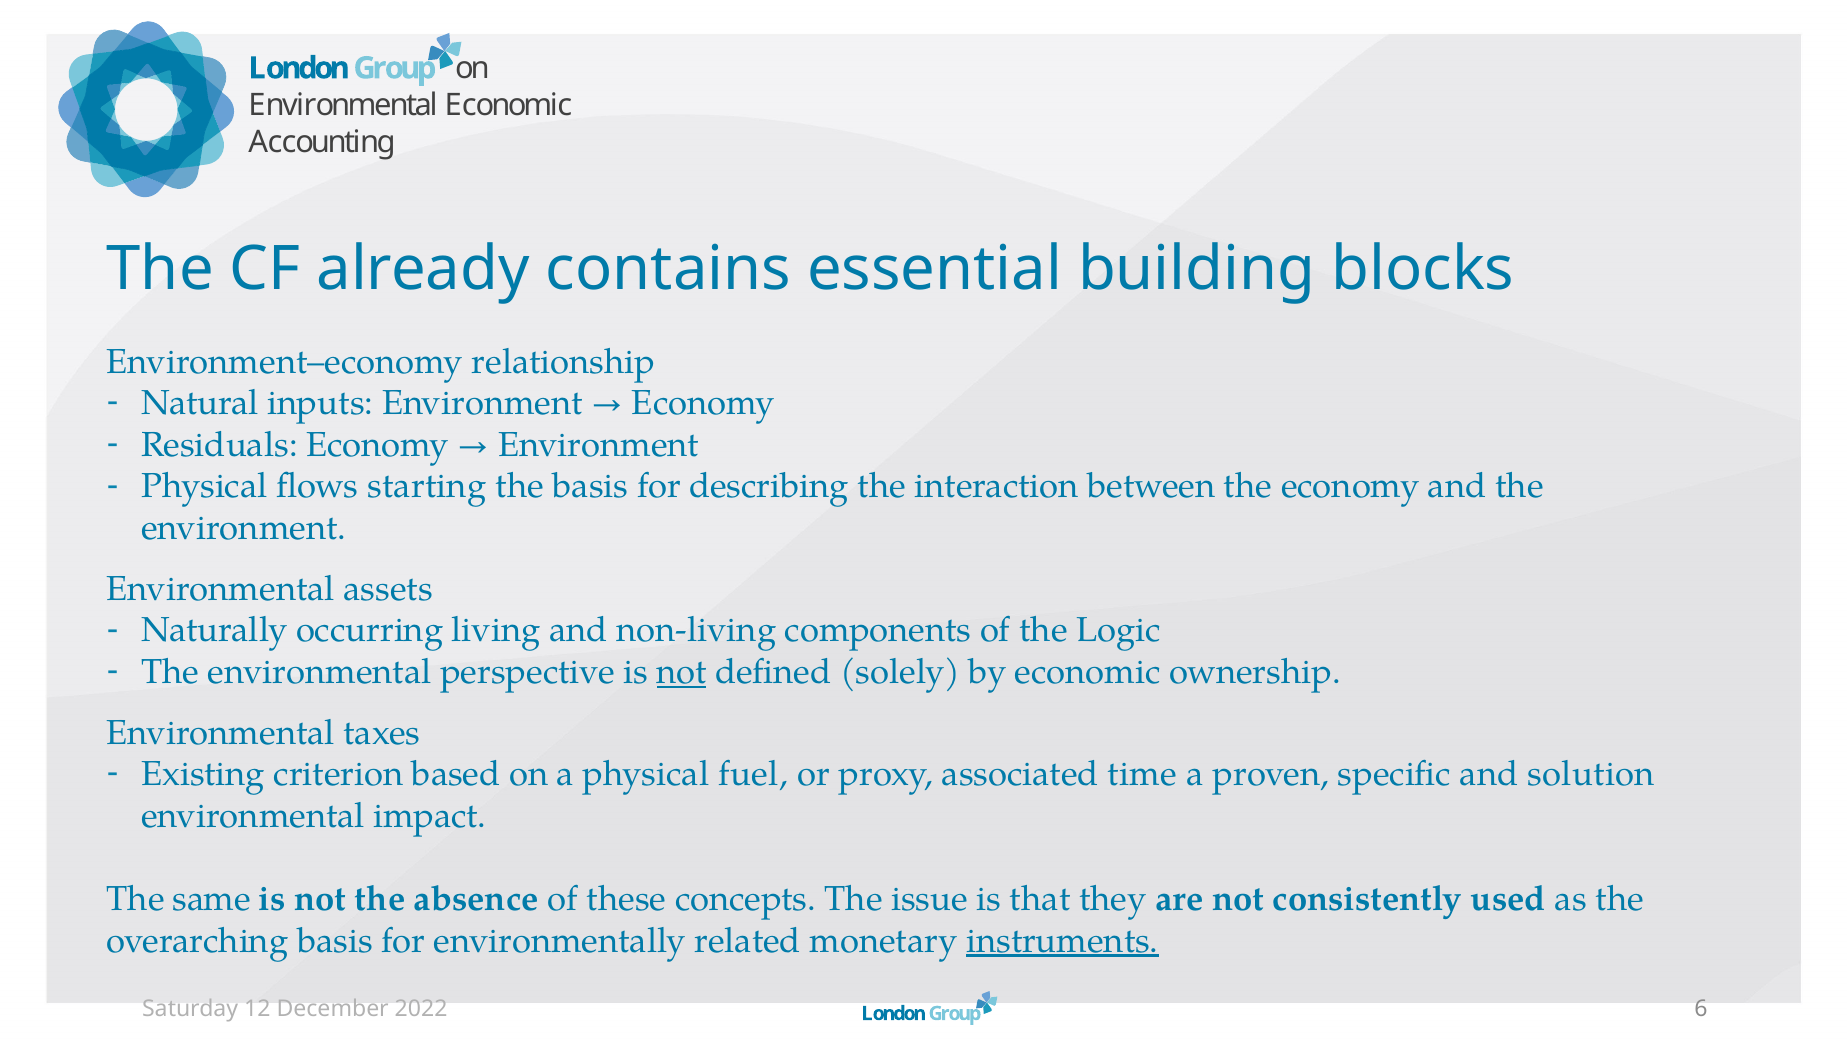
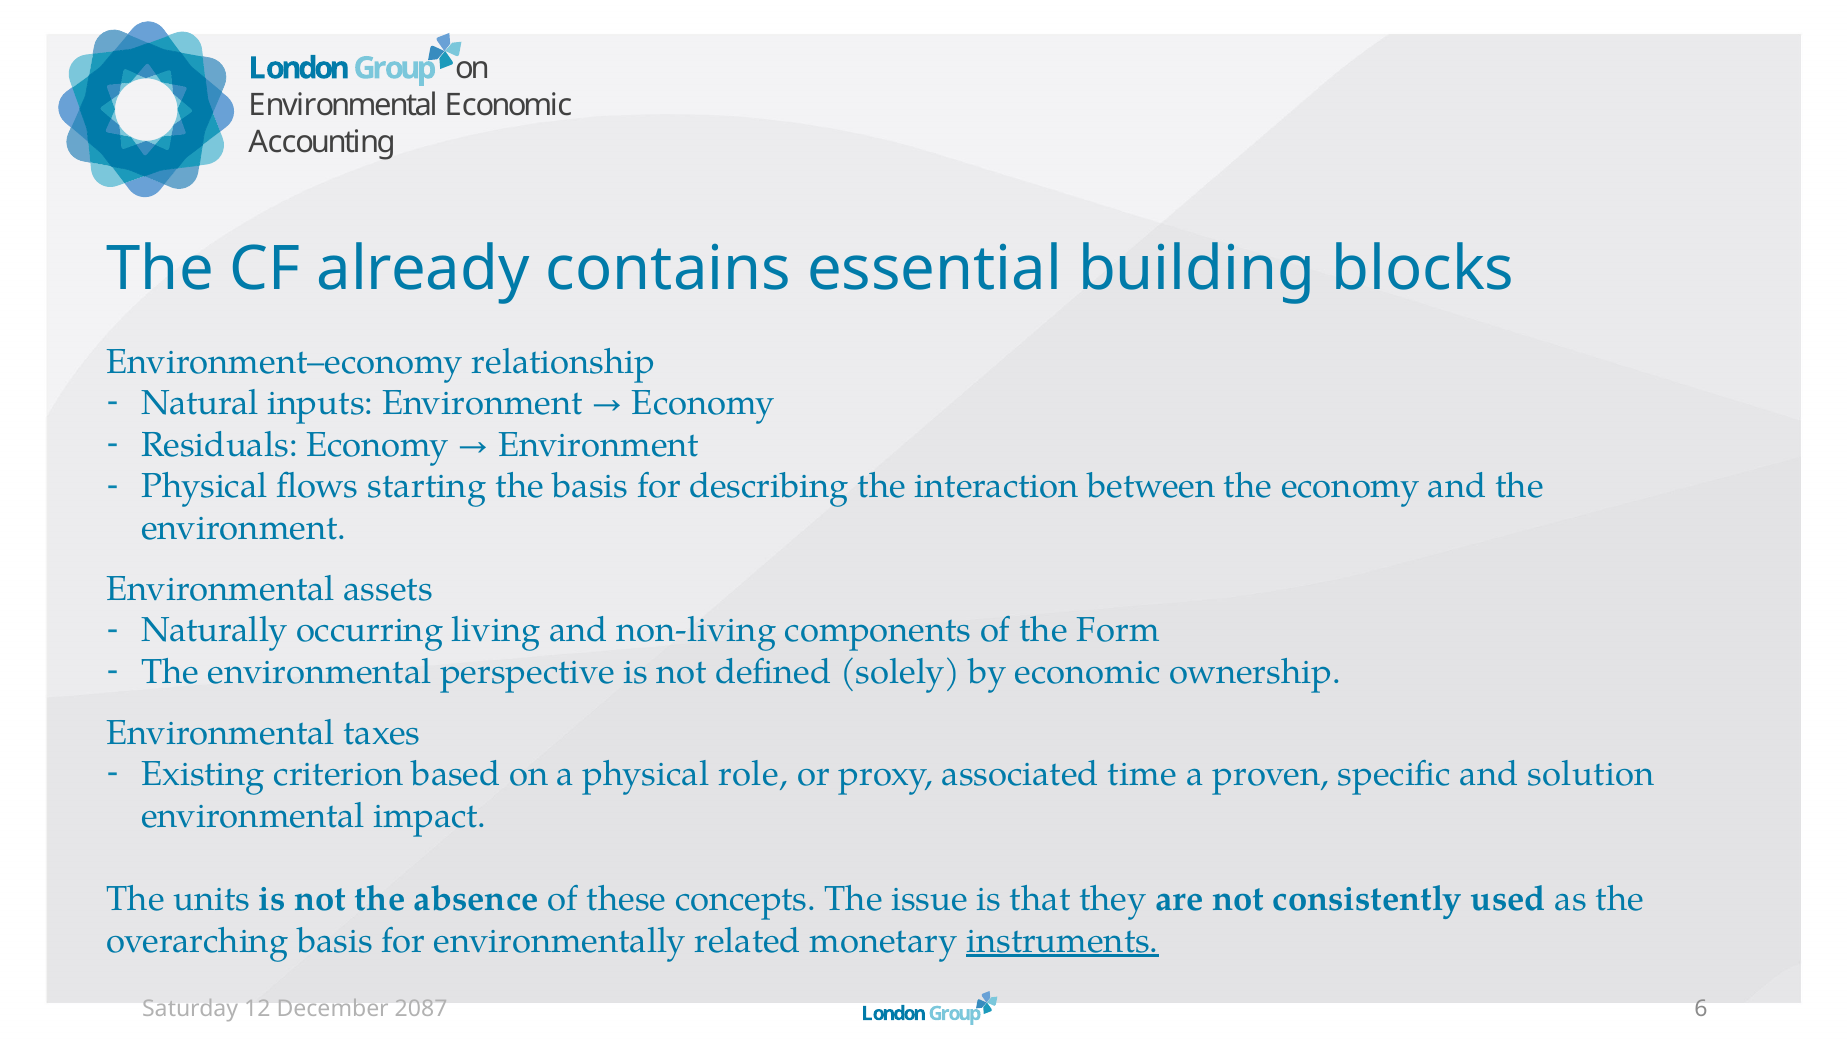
Logic: Logic -> Form (1118, 630)
not underline: present -> none (682, 672)
fuel: fuel -> role (753, 774)
same: same -> units (212, 899)
2022: 2022 -> 2087 (421, 1009)
